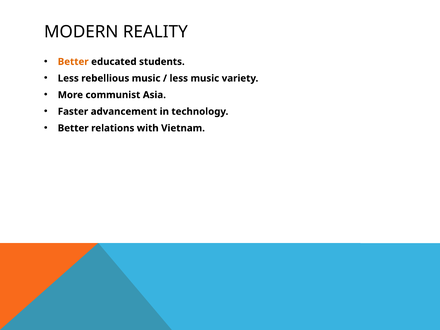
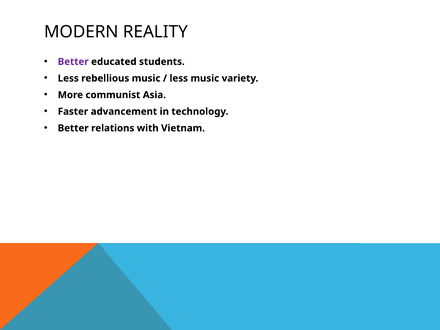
Better colour: orange -> purple (73, 62)
